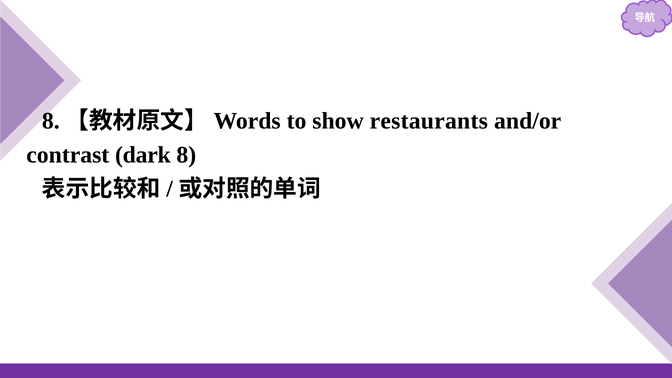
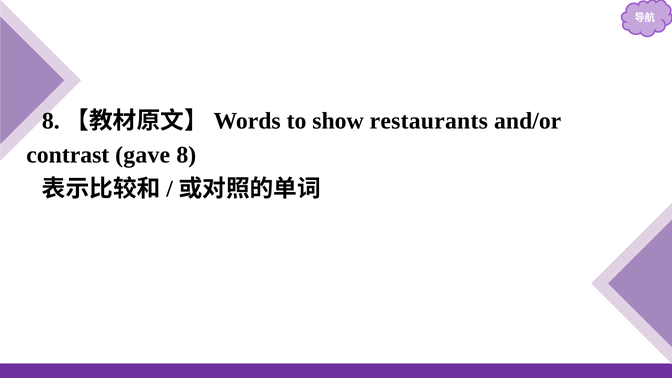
dark: dark -> gave (143, 155)
